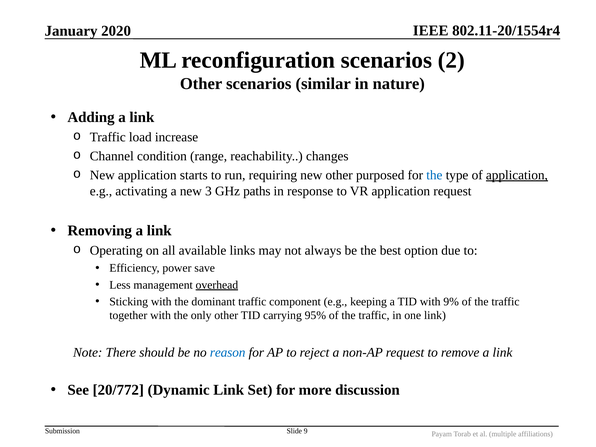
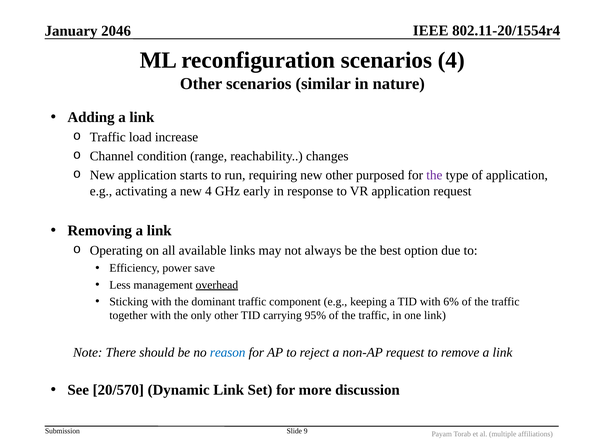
2020: 2020 -> 2046 (116, 31)
scenarios 2: 2 -> 4 (451, 60)
the colour: blue -> purple (434, 175)
application underline: present -> none (517, 175)
new 3: 3 -> 4 (208, 191)
paths: paths -> early (257, 191)
9%: 9% -> 6% (451, 302)
20/772: 20/772 -> 20/570 (118, 390)
